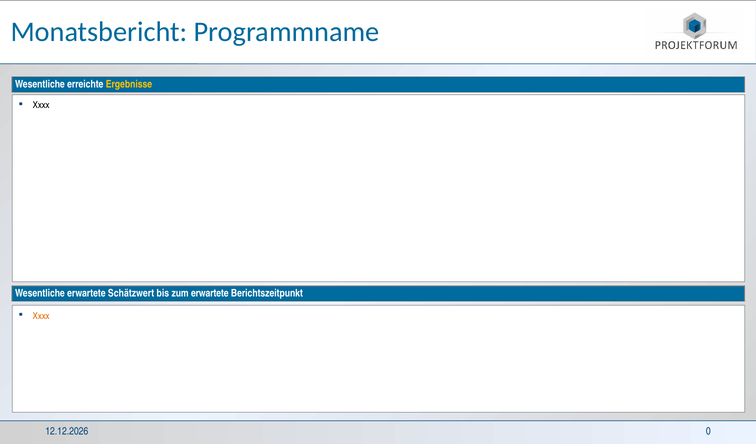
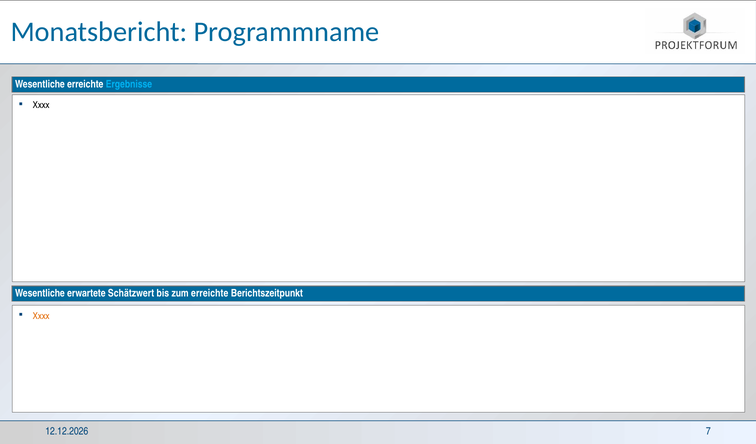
Ergebnisse colour: yellow -> light blue (129, 85)
zum erwartete: erwartete -> erreichte (210, 294)
0: 0 -> 7 (708, 432)
